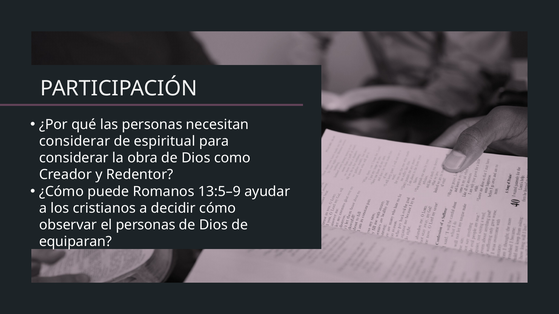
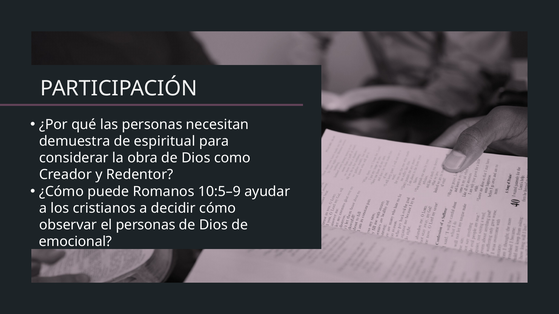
considerar: considerar -> demuestra (75, 141)
13:5–9: 13:5–9 -> 10:5–9 (219, 192)
equiparan: equiparan -> emocional (75, 242)
